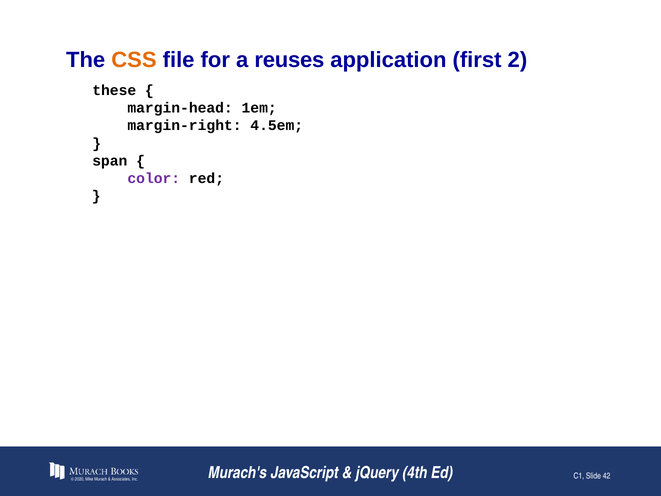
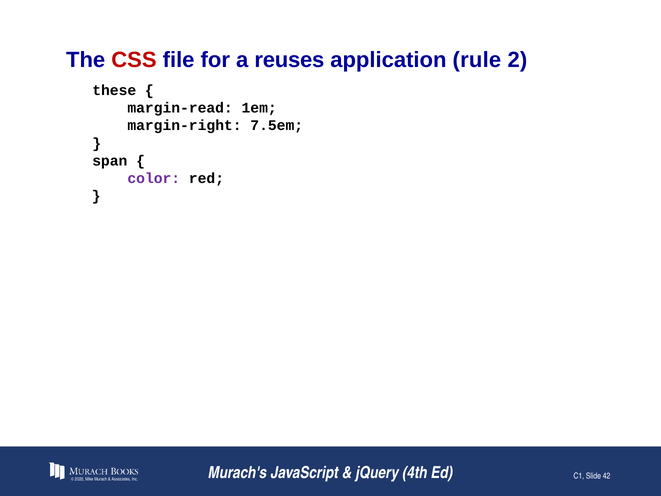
CSS colour: orange -> red (134, 60)
first: first -> rule (477, 60)
margin-head: margin-head -> margin-read (180, 108)
4.5em: 4.5em -> 7.5em (277, 125)
